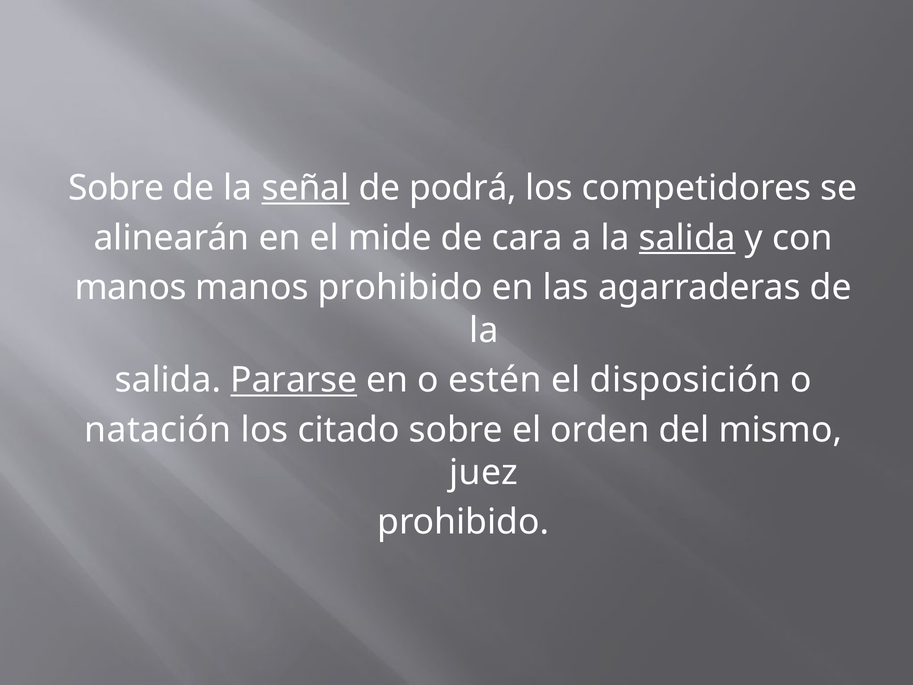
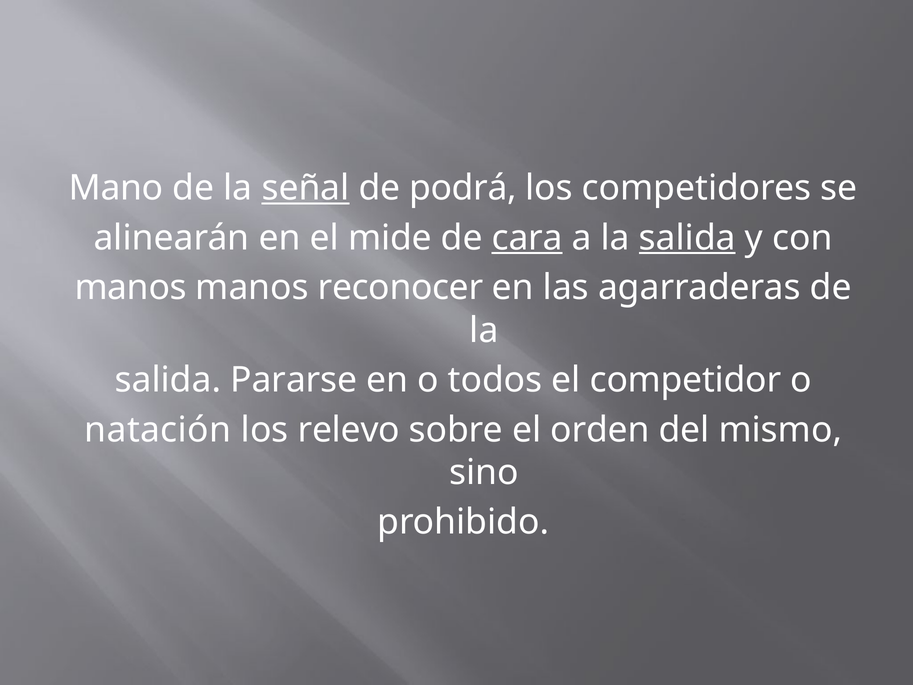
Sobre: Sobre -> Mano (116, 188)
cara underline: none -> present (527, 238)
manos prohibido: prohibido -> reconocer (400, 288)
Pararse underline: present -> none (294, 380)
estén: estén -> todos (495, 380)
disposición: disposición -> competidor (685, 380)
citado: citado -> relevo (349, 430)
juez: juez -> sino (484, 472)
